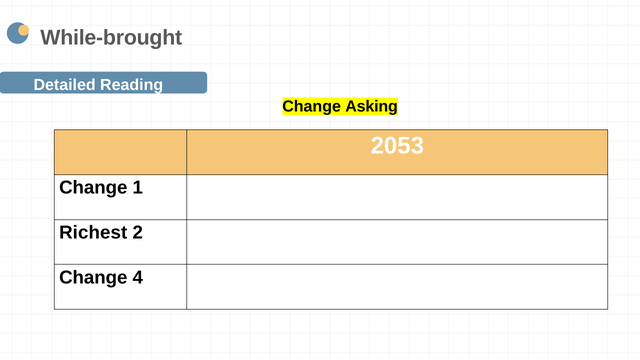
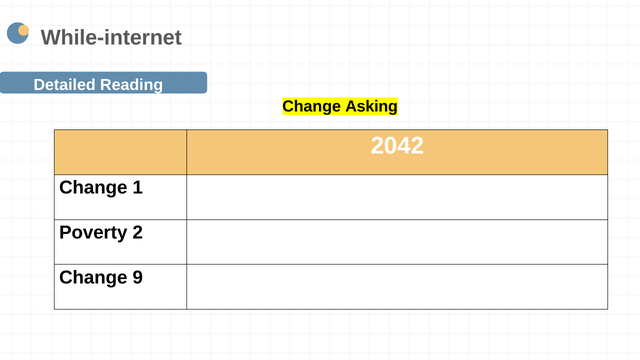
While-brought: While-brought -> While-internet (111, 38)
2053: 2053 -> 2042 (397, 146)
Richest: Richest -> Poverty (93, 233)
4: 4 -> 9 (138, 278)
